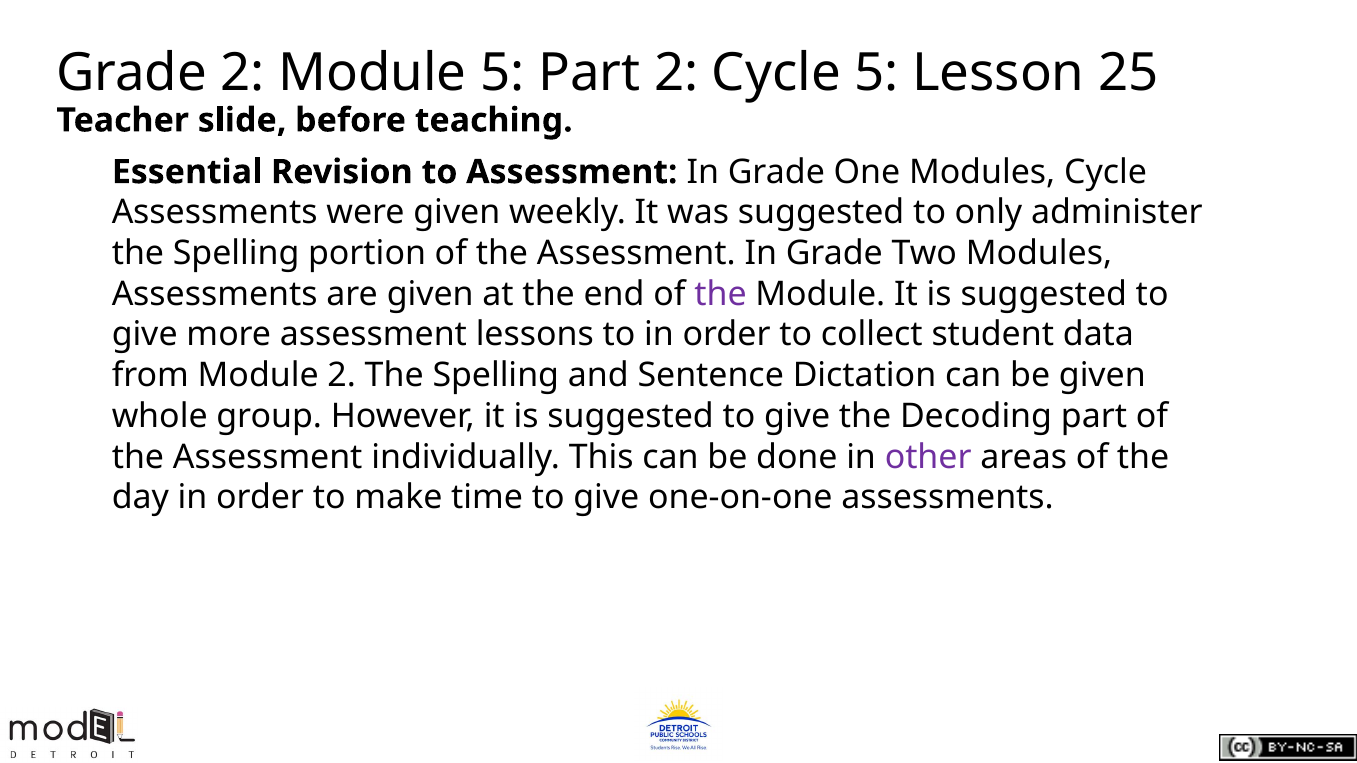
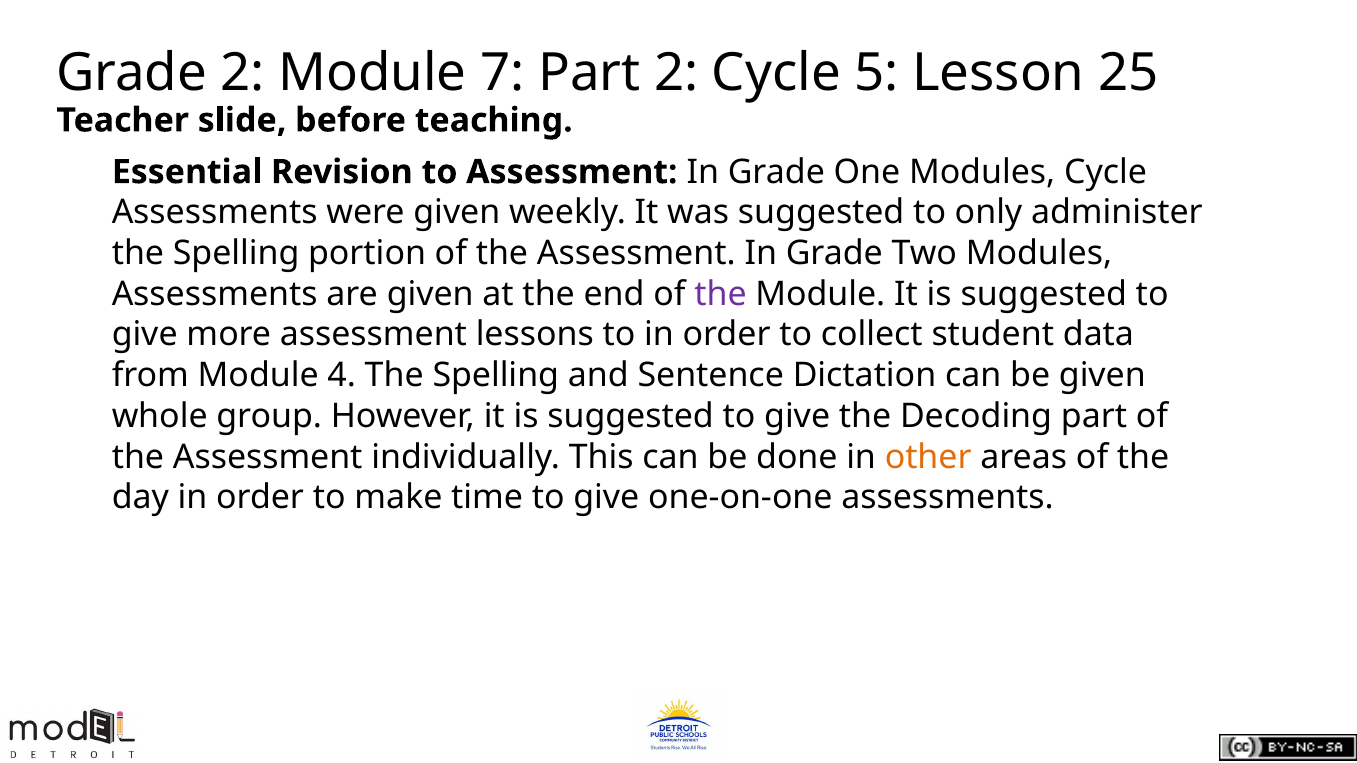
Module 5: 5 -> 7 (503, 73)
Module 2: 2 -> 4 (342, 376)
other colour: purple -> orange (928, 457)
